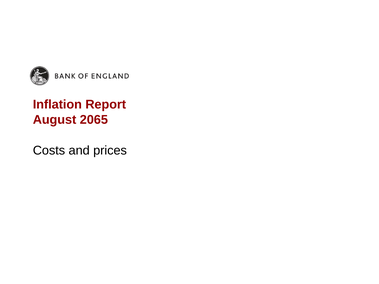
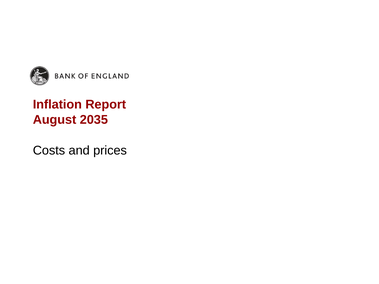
2065: 2065 -> 2035 (94, 120)
